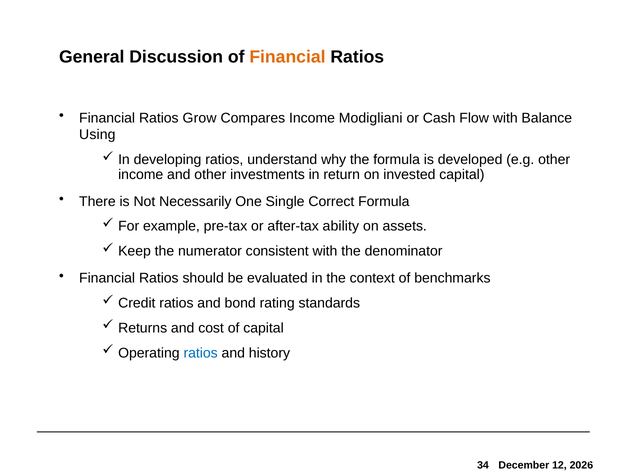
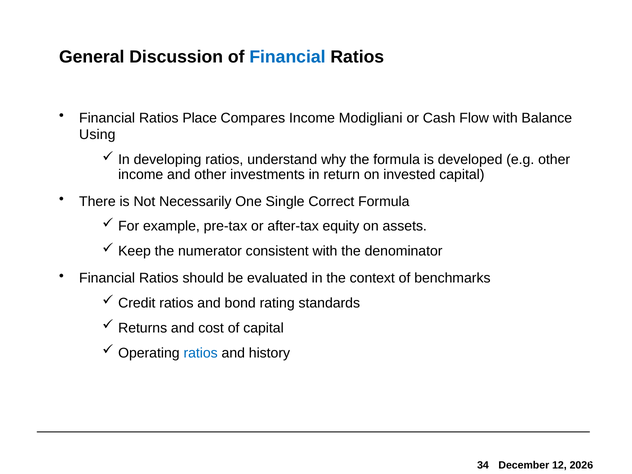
Financial colour: orange -> blue (287, 57)
Grow: Grow -> Place (200, 118)
ability: ability -> equity (341, 226)
